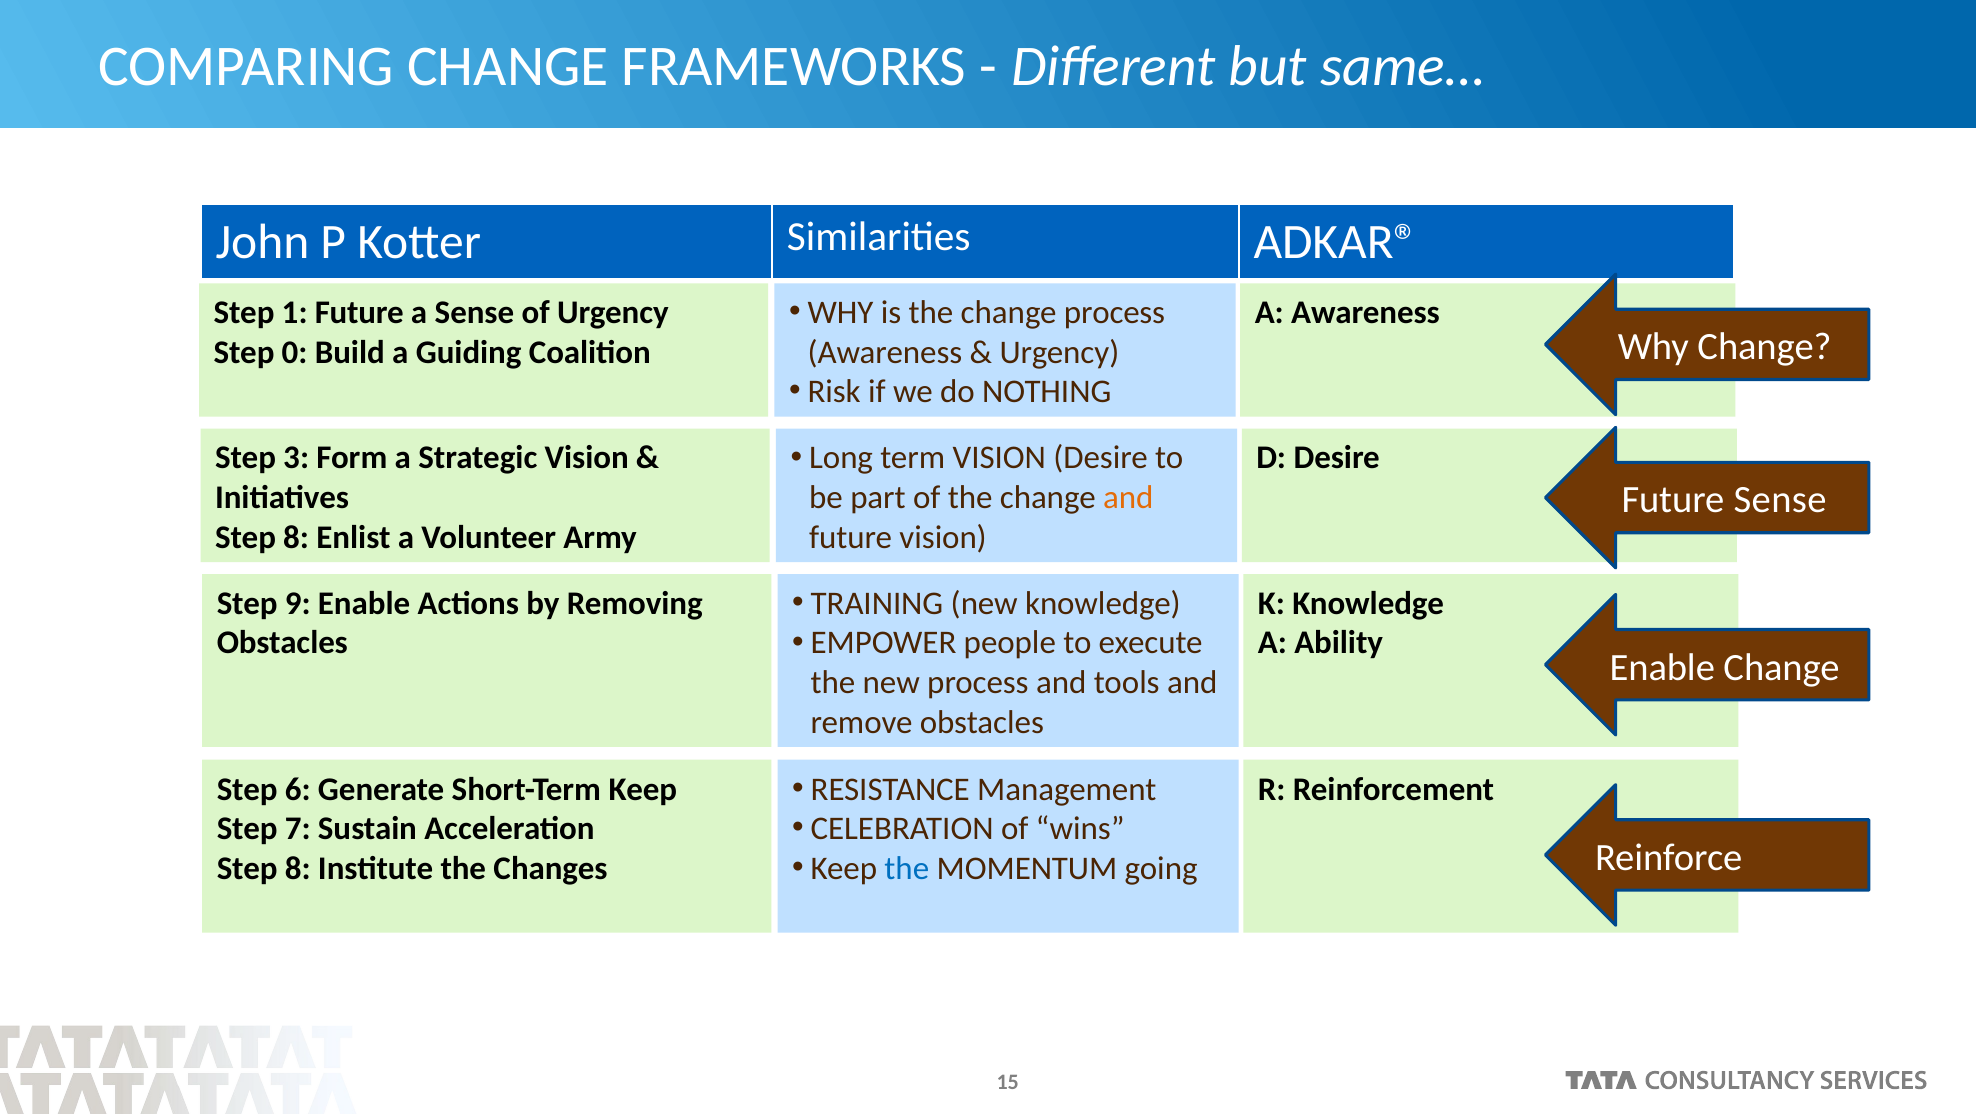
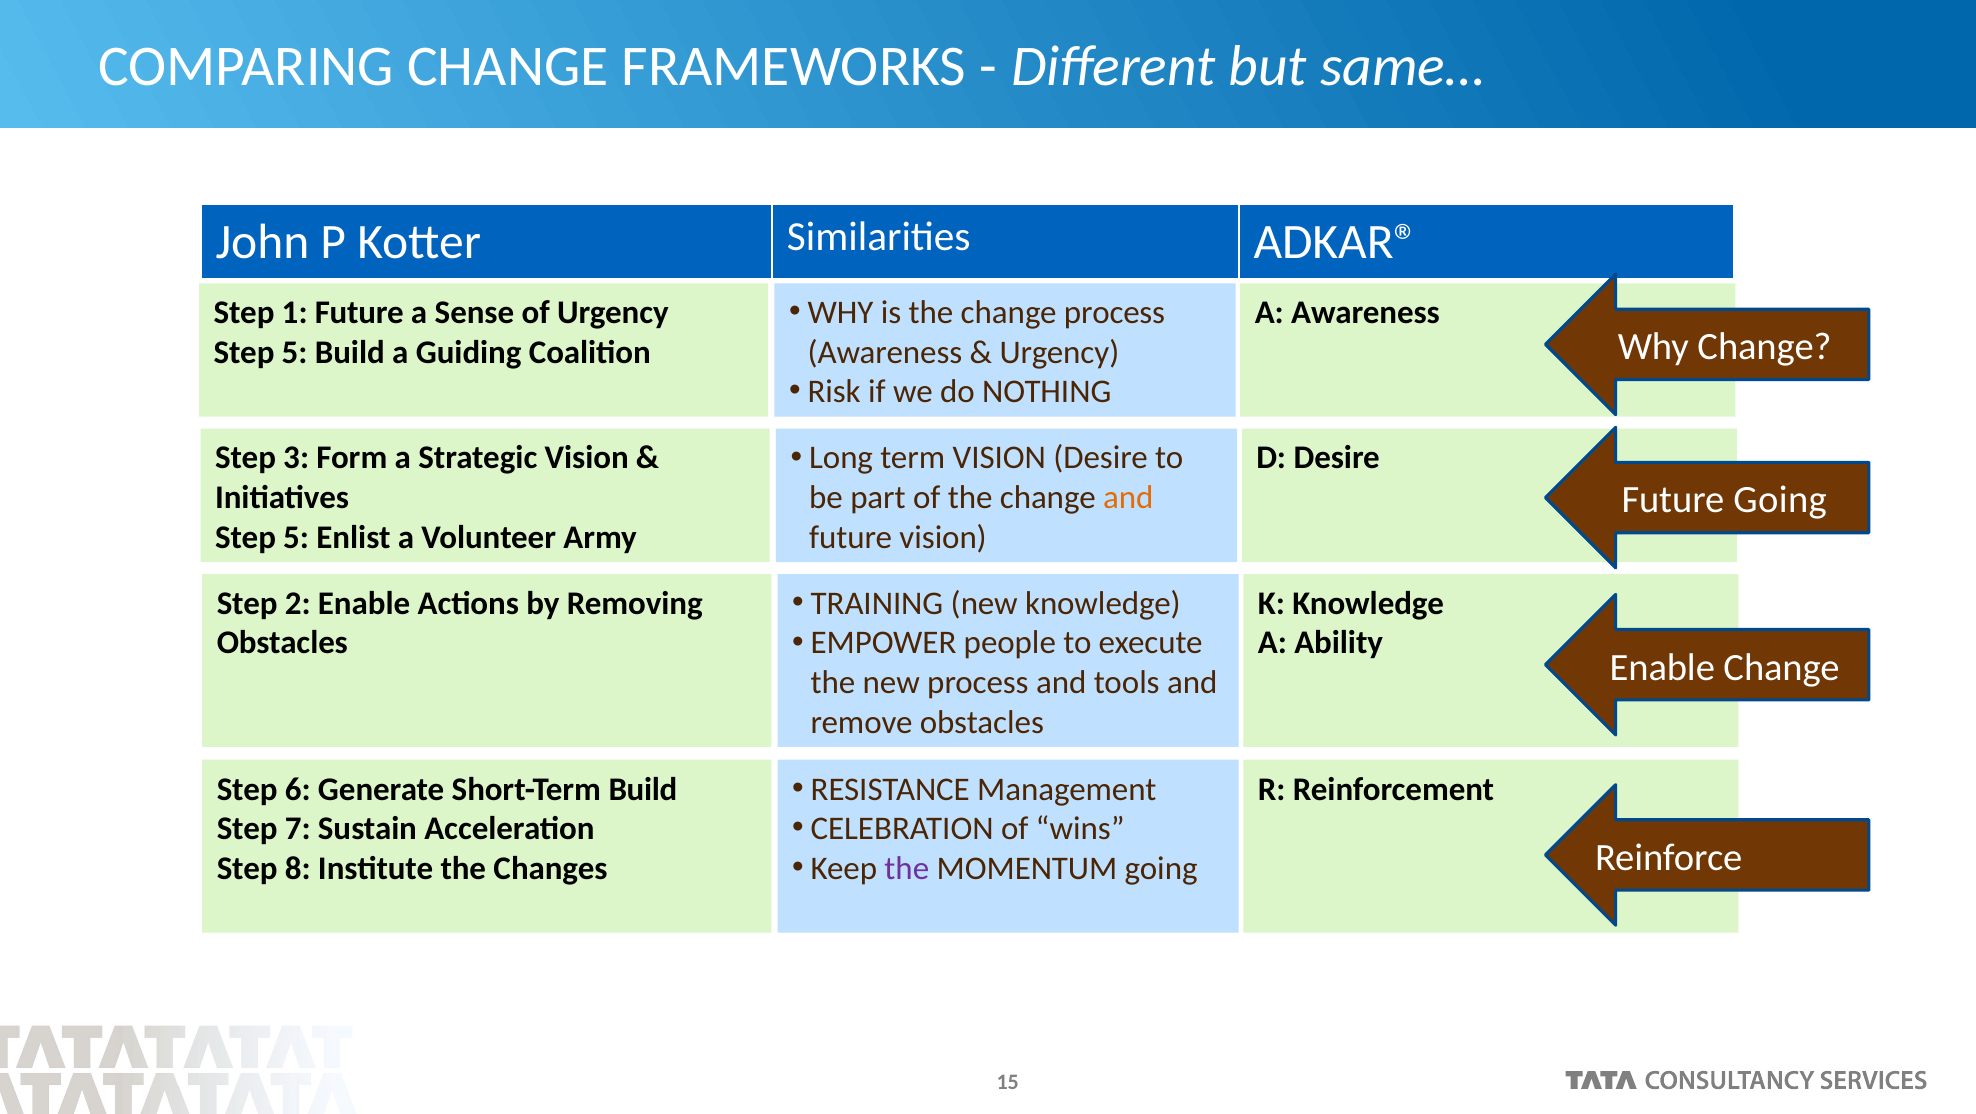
0: 0 -> 5 (295, 352)
Future Sense: Sense -> Going (1780, 500)
8: 8 -> 5 (296, 537)
9: 9 -> 2 (298, 604)
Short-Term Keep: Keep -> Build (643, 789)
the colour: blue -> purple (907, 869)
